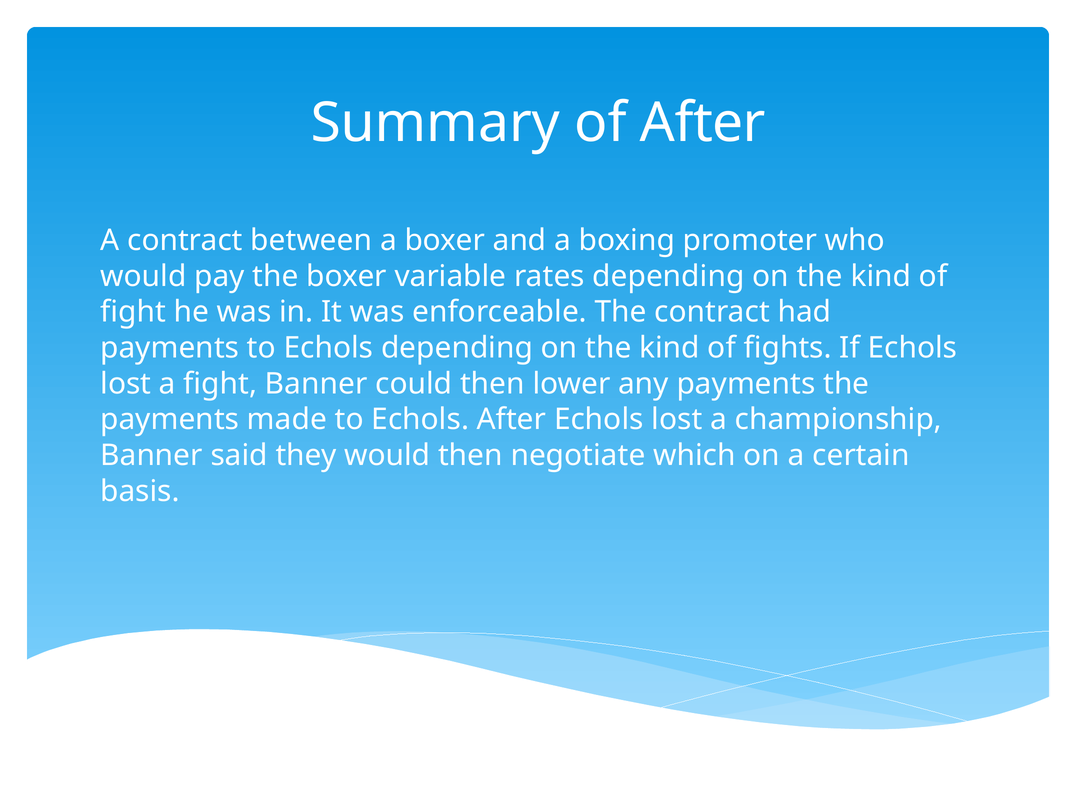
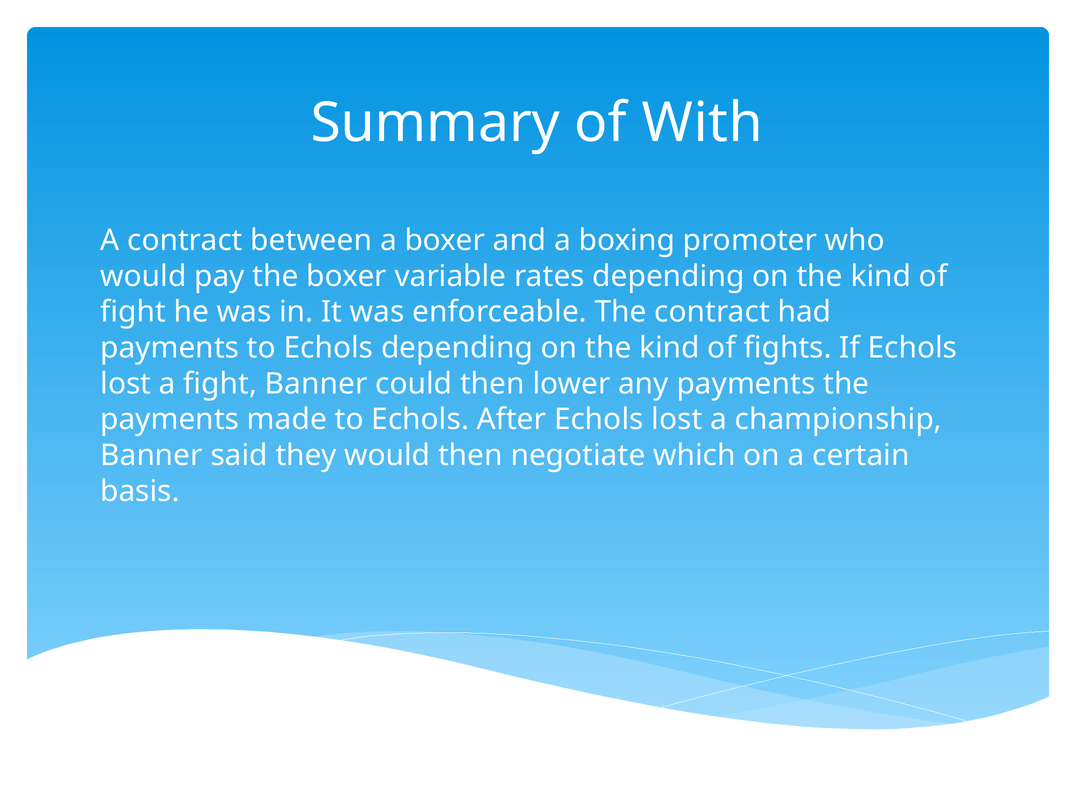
of After: After -> With (702, 123)
